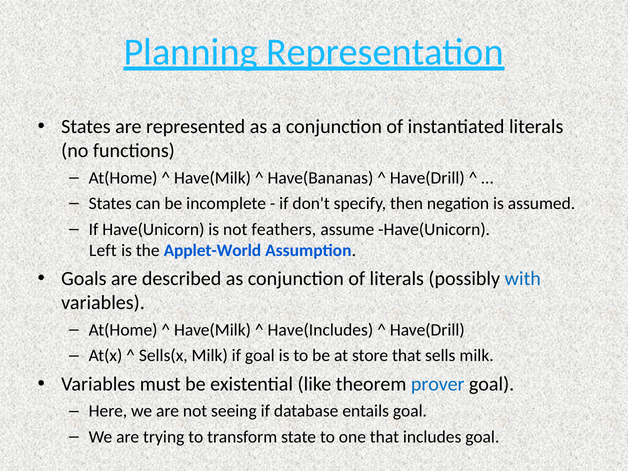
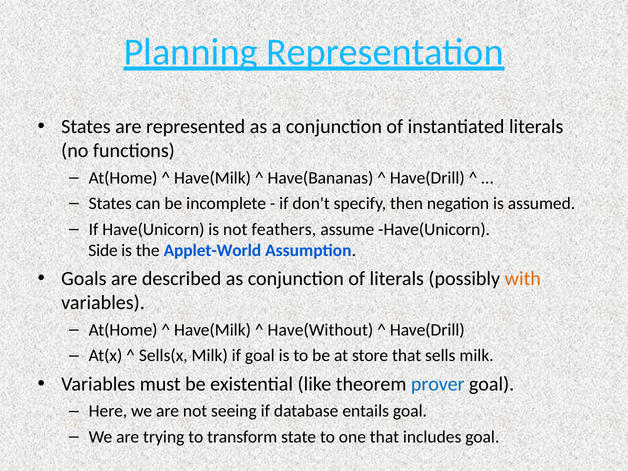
Left: Left -> Side (103, 250)
with colour: blue -> orange (523, 279)
Have(Includes: Have(Includes -> Have(Without (320, 330)
